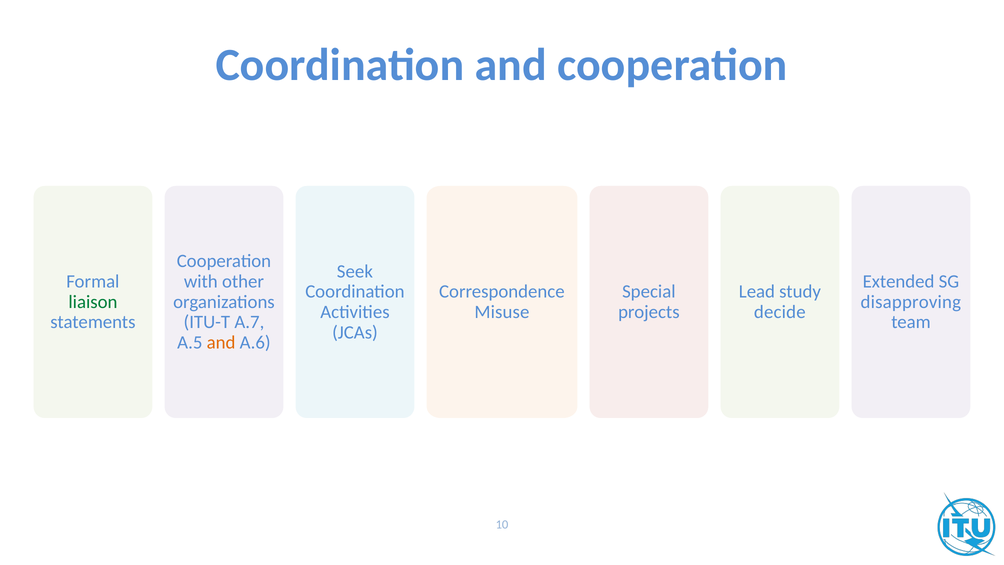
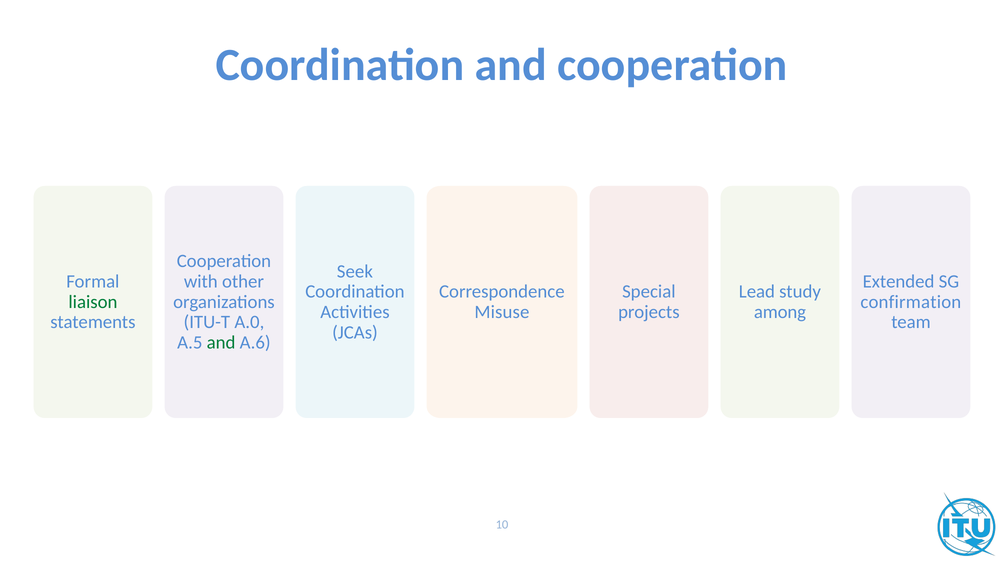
disapproving: disapproving -> confirmation (911, 302)
decide: decide -> among (780, 312)
A.7: A.7 -> A.0 (249, 322)
and colour: orange -> green (221, 342)
